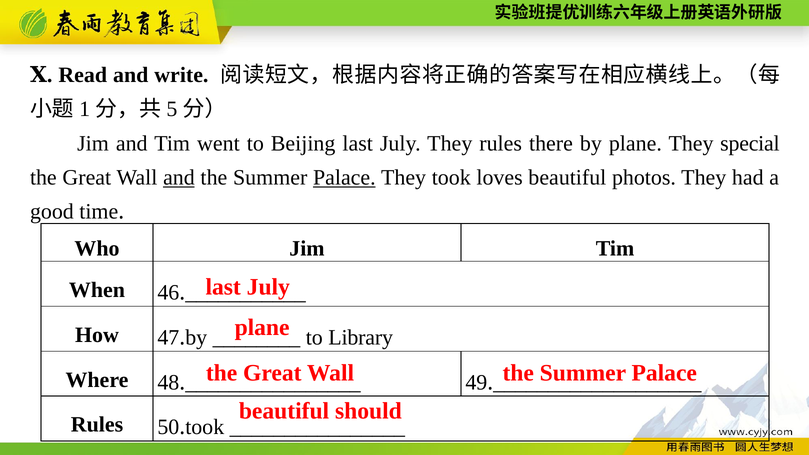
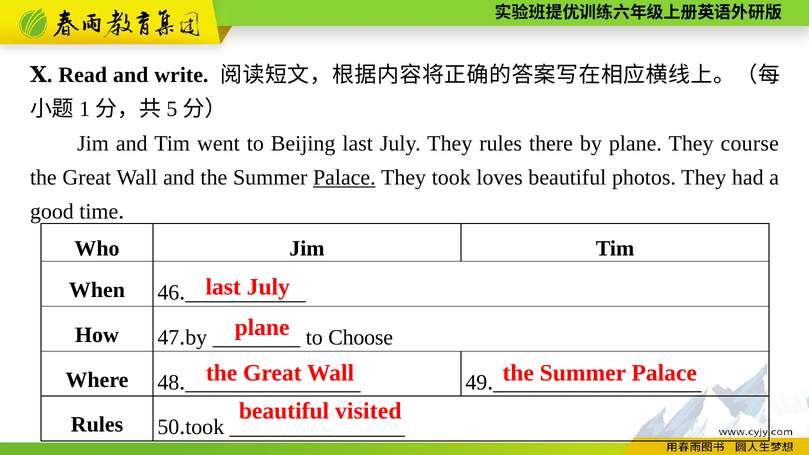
special: special -> course (750, 143)
and underline: present -> none (179, 178)
Library: Library -> Choose (361, 338)
should: should -> visited (368, 411)
